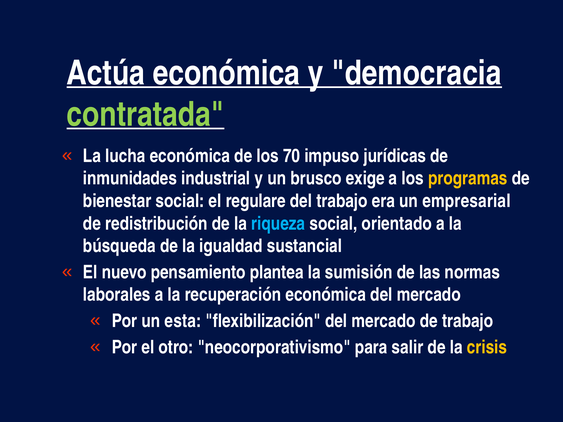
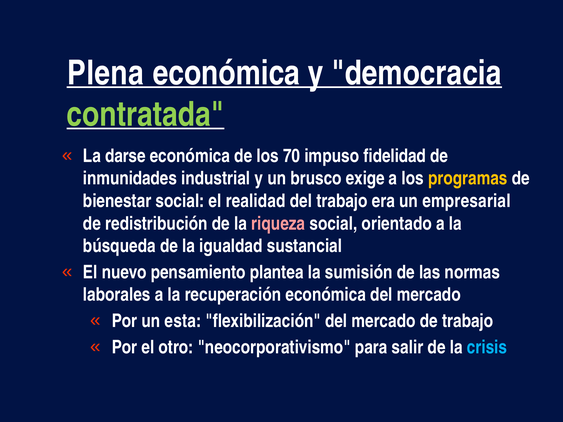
Actúa: Actúa -> Plena (106, 73)
lucha: lucha -> darse (125, 156)
jurídicas: jurídicas -> fidelidad (395, 156)
regulare: regulare -> realidad (256, 201)
riqueza colour: light blue -> pink (278, 224)
crisis colour: yellow -> light blue (487, 347)
